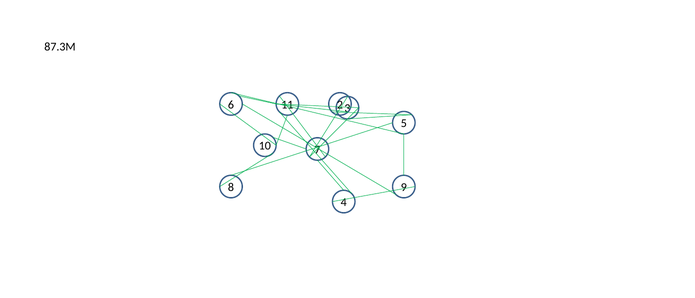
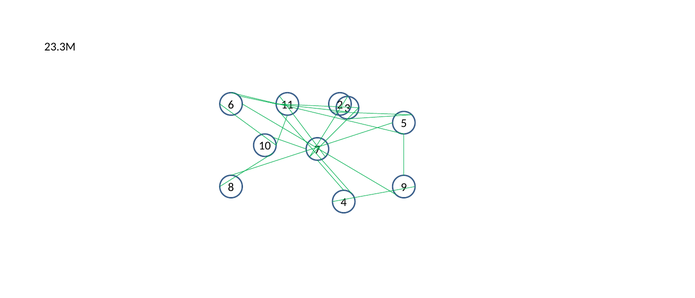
87.3M: 87.3M -> 23.3M (60, 47)
